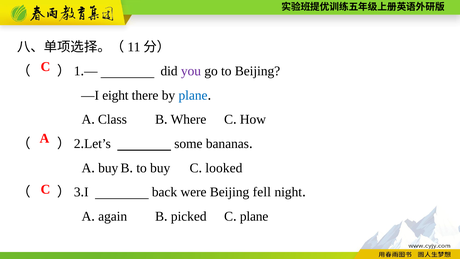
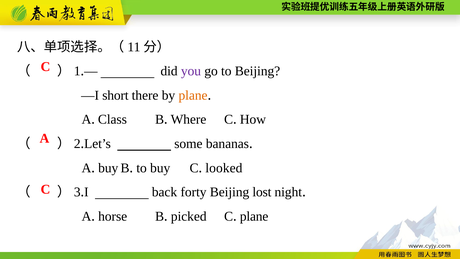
eight: eight -> short (115, 95)
plane colour: blue -> orange (193, 95)
were: were -> forty (194, 192)
fell: fell -> lost (262, 192)
again: again -> horse (113, 216)
